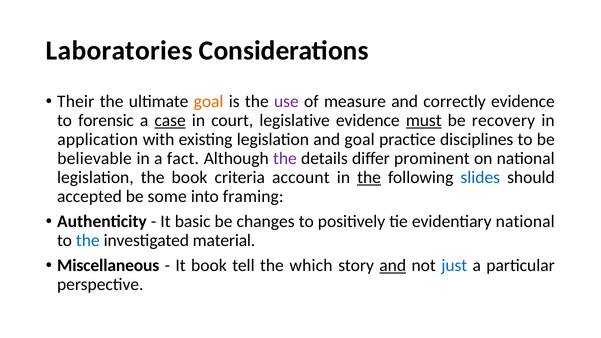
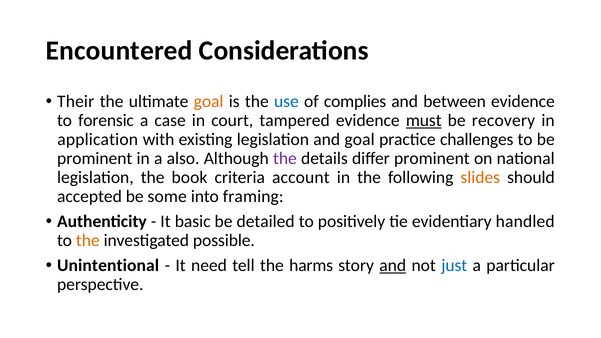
Laboratories: Laboratories -> Encountered (119, 50)
use colour: purple -> blue (286, 102)
measure: measure -> complies (355, 102)
correctly: correctly -> between (455, 102)
case underline: present -> none (170, 121)
legislative: legislative -> tampered (295, 121)
disciplines: disciplines -> challenges (477, 139)
believable: believable -> prominent (95, 158)
fact: fact -> also (183, 158)
the underline: present -> none (369, 177)
slides colour: blue -> orange (480, 177)
changes: changes -> detailed (266, 221)
evidentiary national: national -> handled (525, 221)
the colour: blue -> orange (88, 240)
material: material -> possible (224, 240)
Miscellaneous: Miscellaneous -> Unintentional (108, 266)
It book: book -> need (209, 266)
which: which -> harms (311, 266)
